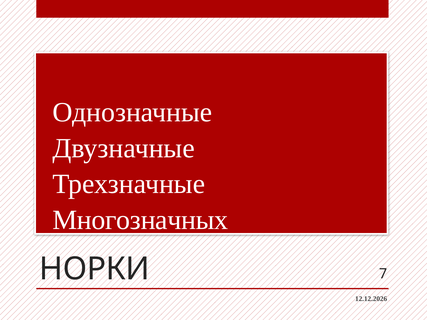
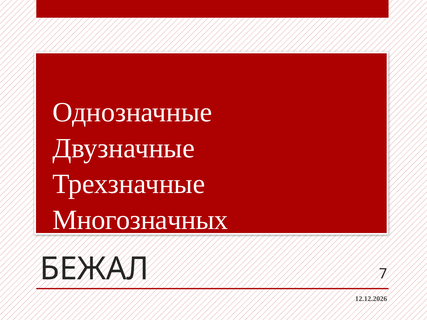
НОРКИ: НОРКИ -> БЕЖАЛ (94, 269)
